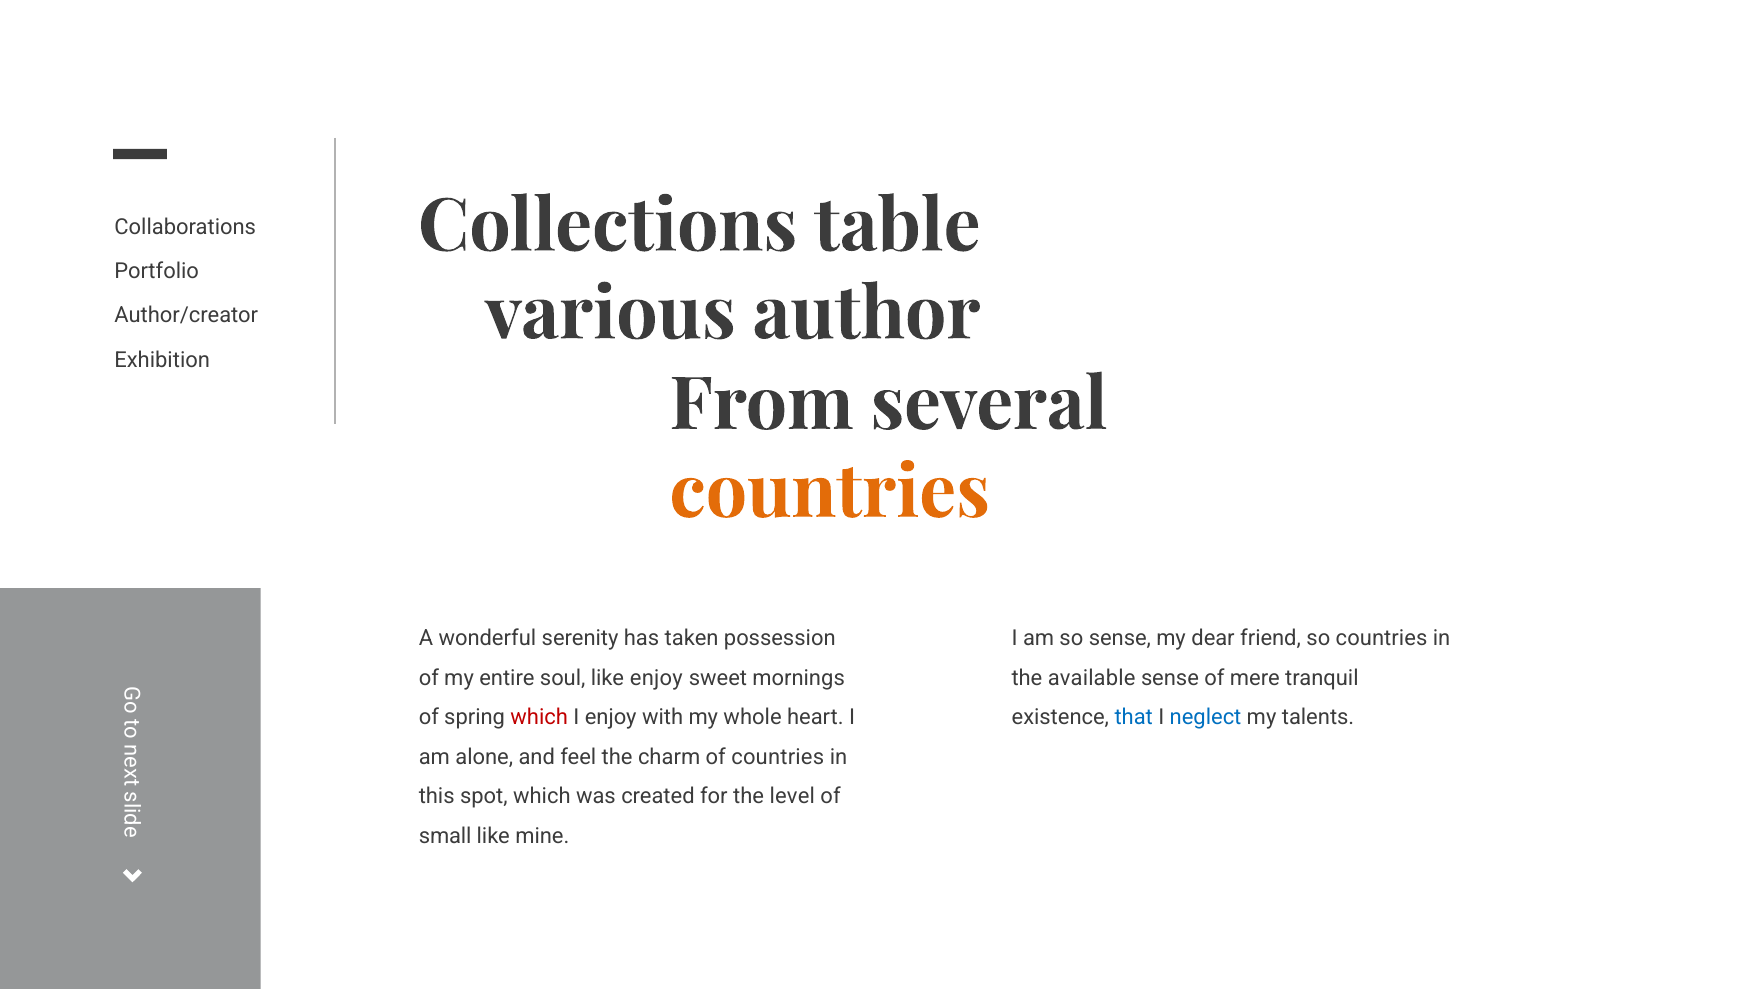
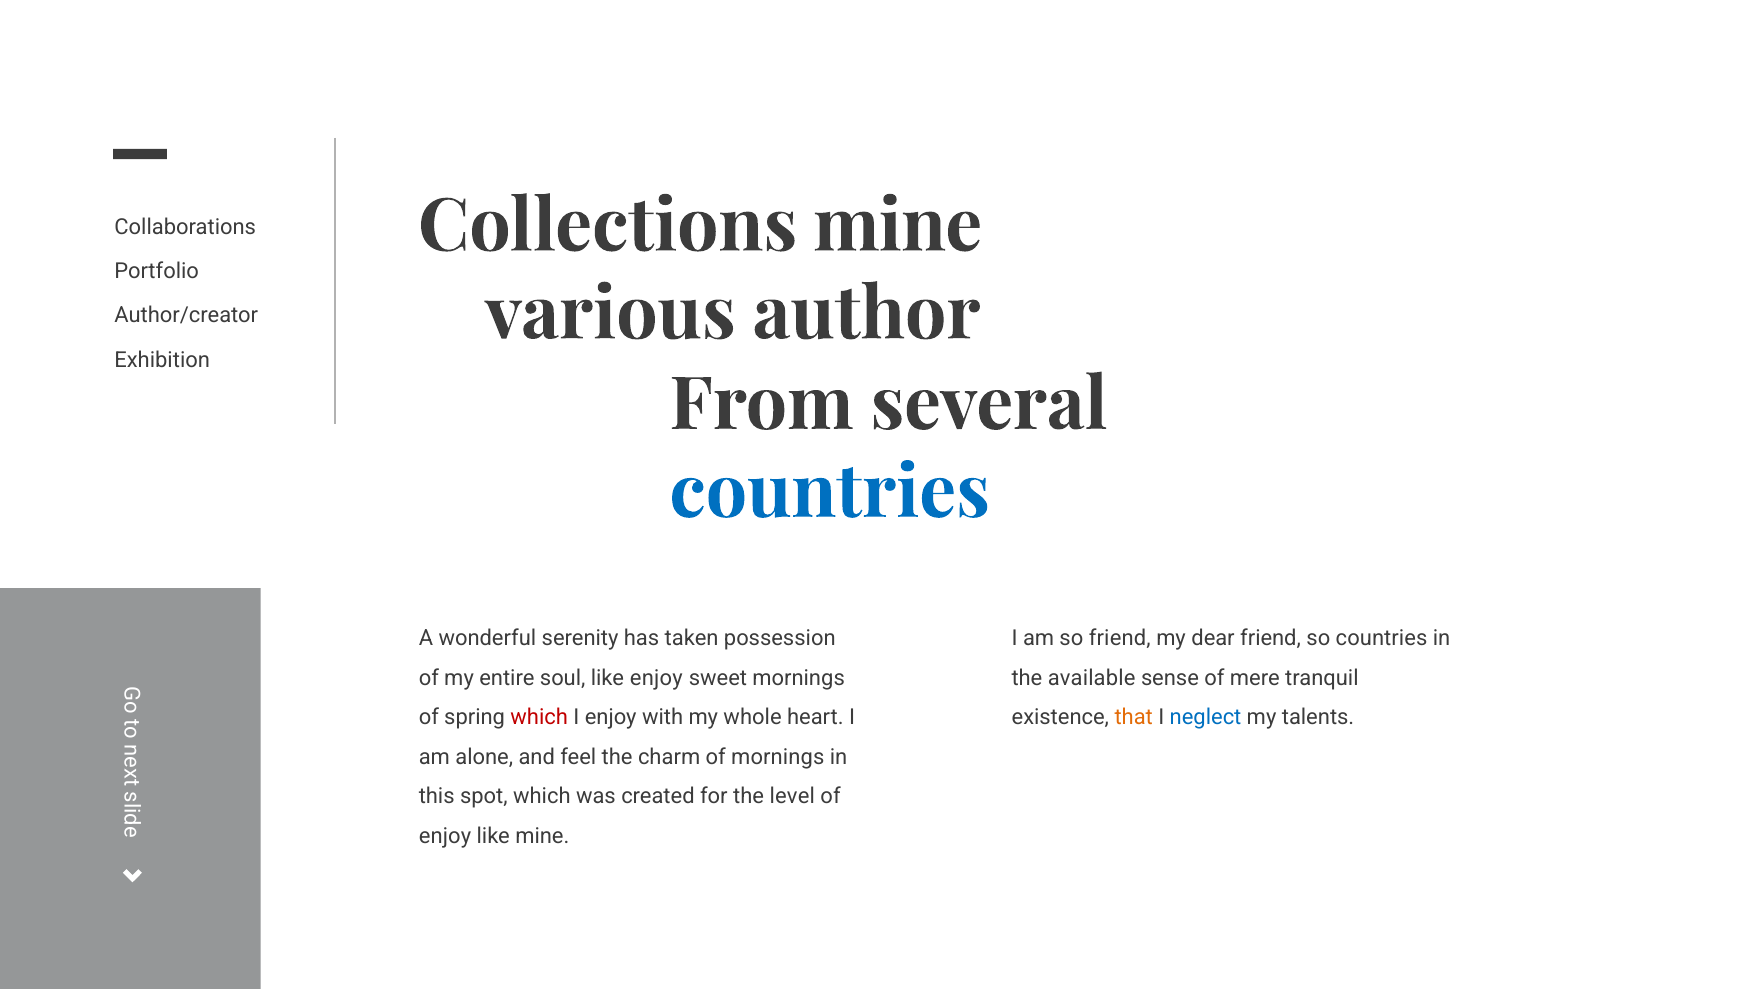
Collections table: table -> mine (898, 226)
countries colour: orange -> blue (830, 493)
so sense: sense -> friend (1120, 638)
that colour: blue -> orange (1134, 717)
of countries: countries -> mornings (778, 757)
small: small -> enjoy (445, 836)
